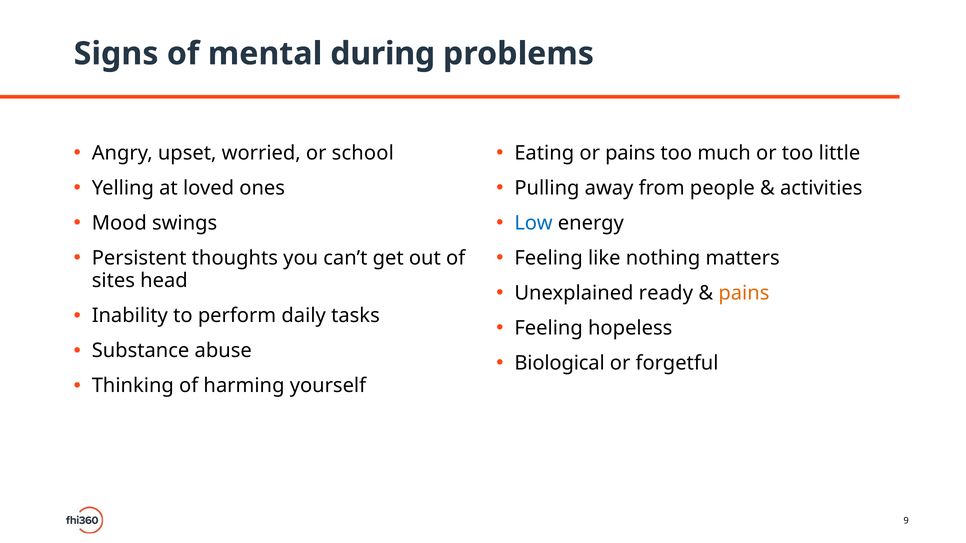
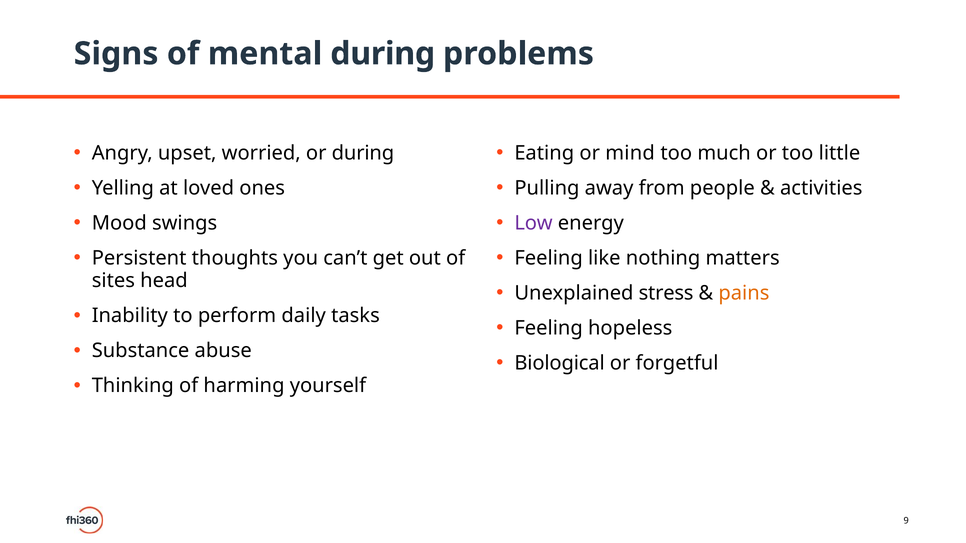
or school: school -> during (363, 153)
or pains: pains -> mind (630, 153)
Low colour: blue -> purple (534, 223)
ready: ready -> stress (666, 293)
